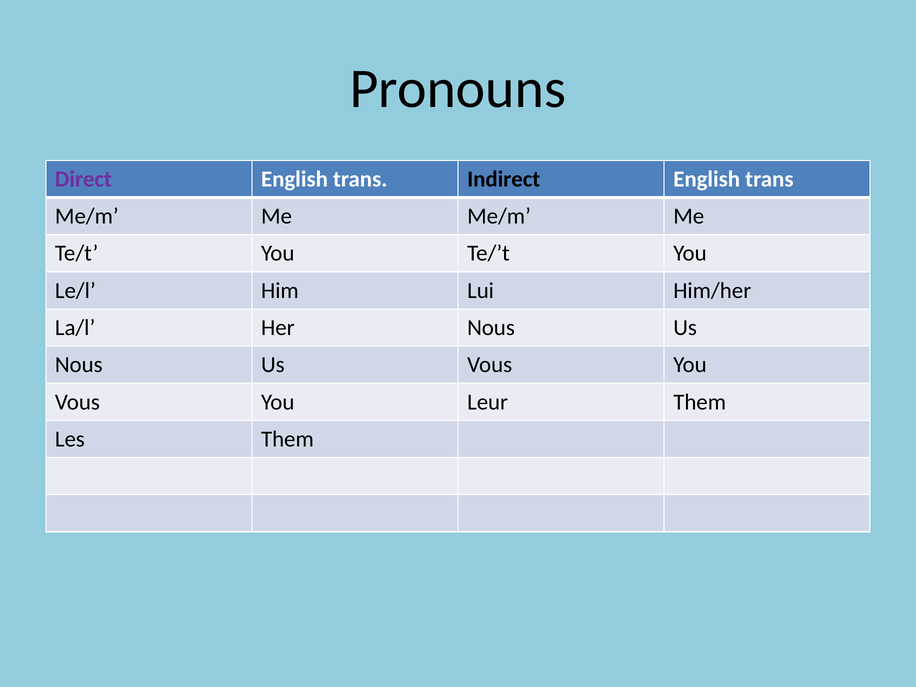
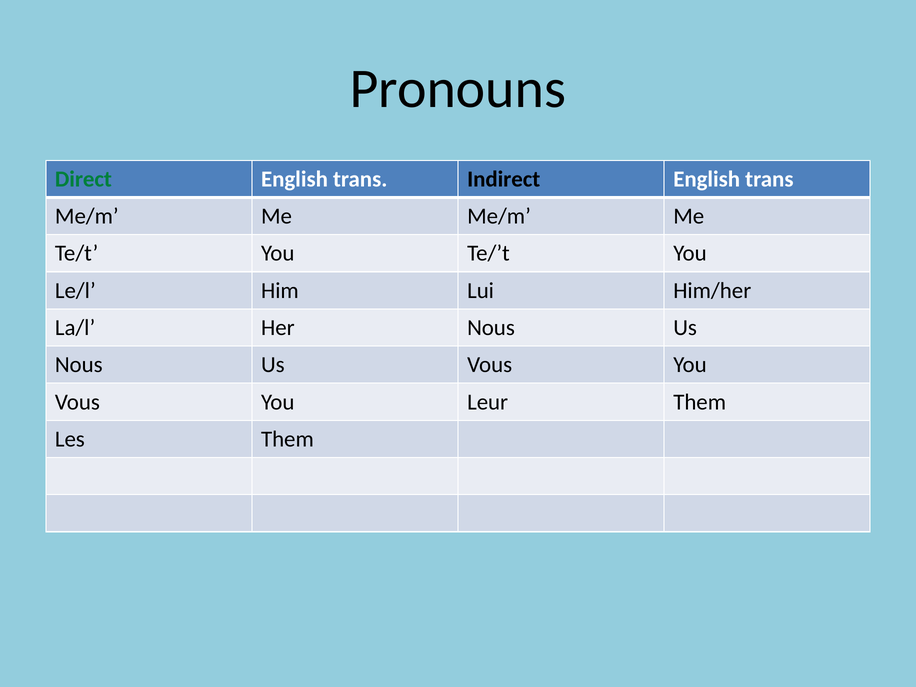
Direct colour: purple -> green (83, 179)
